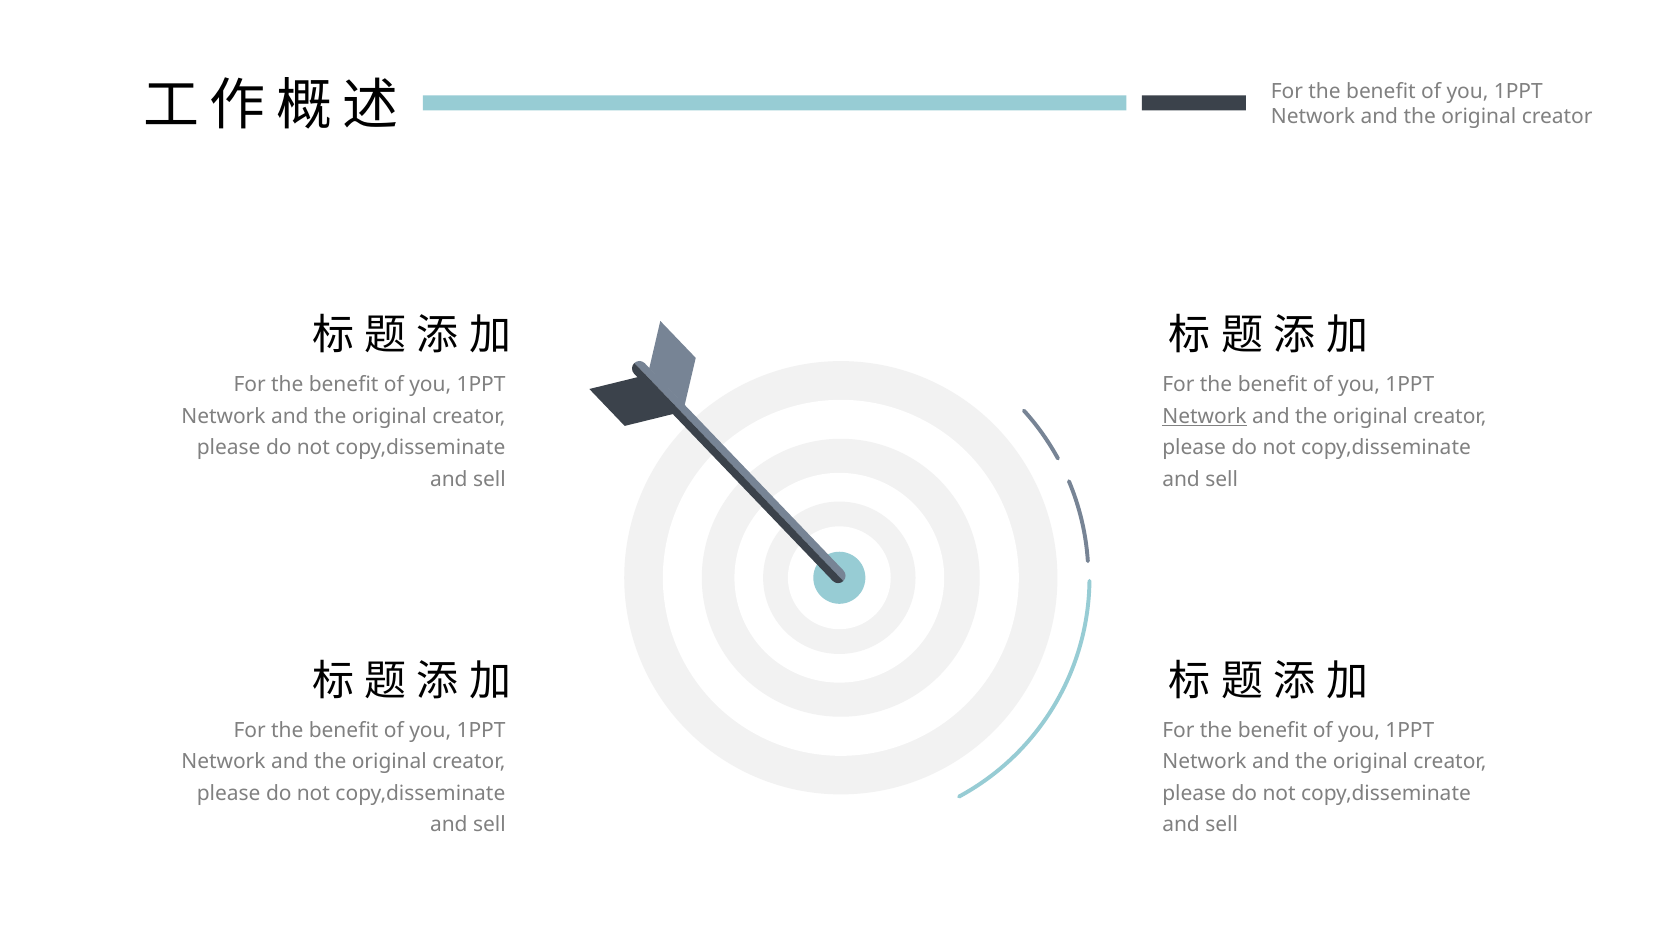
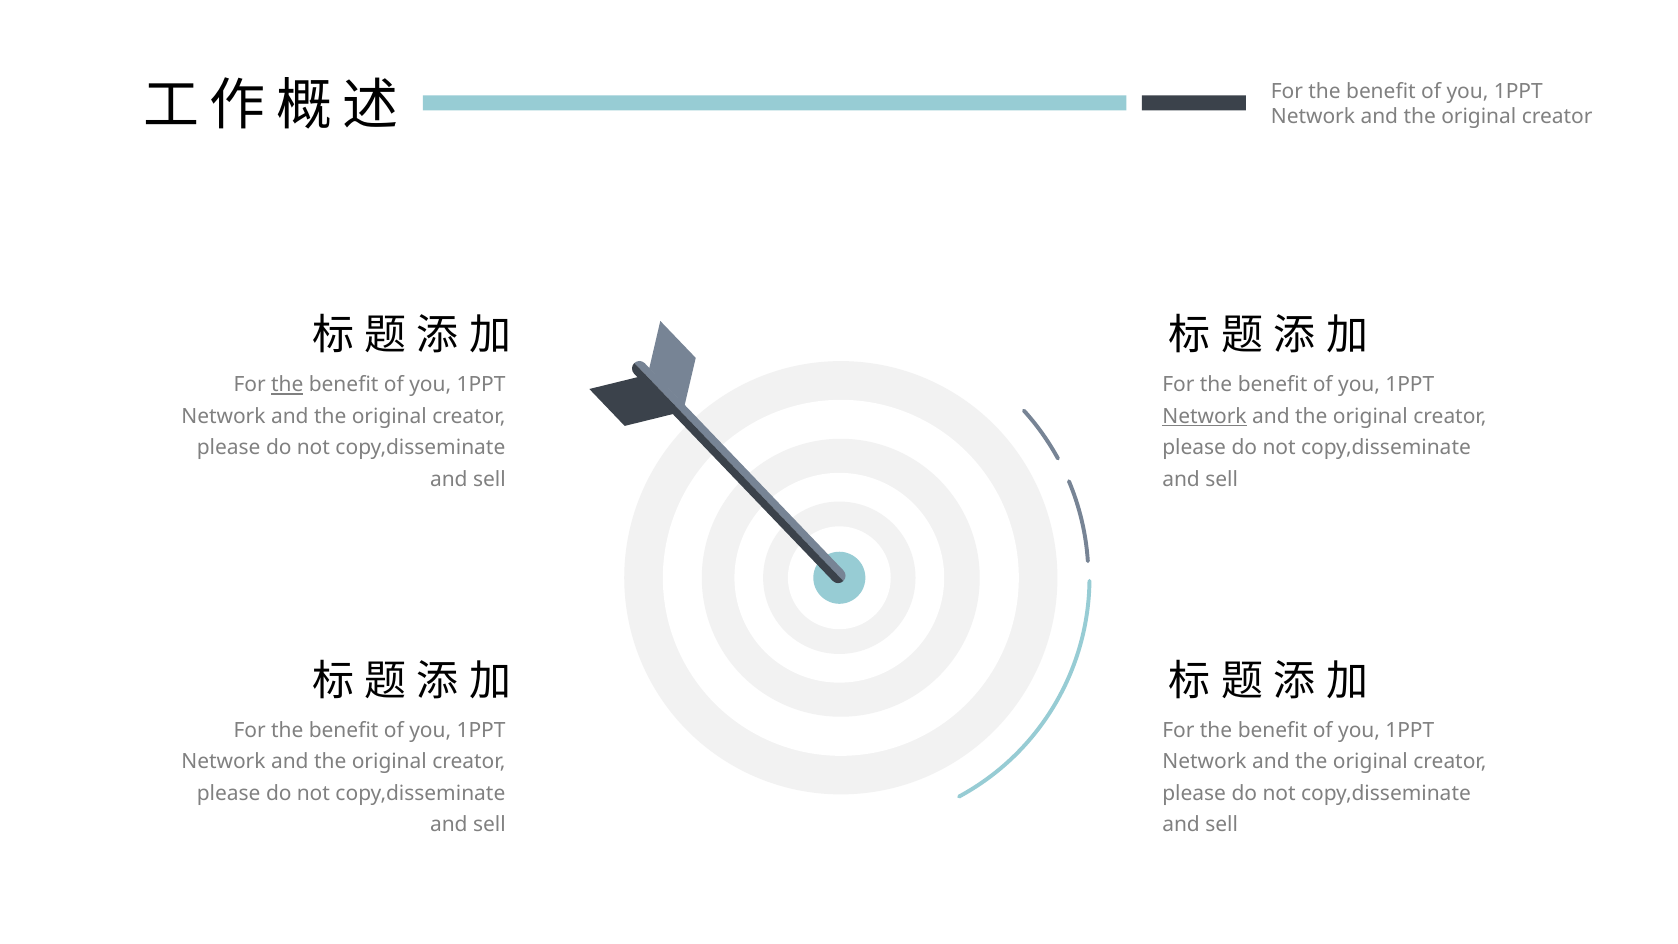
the underline: none -> present (287, 385)
